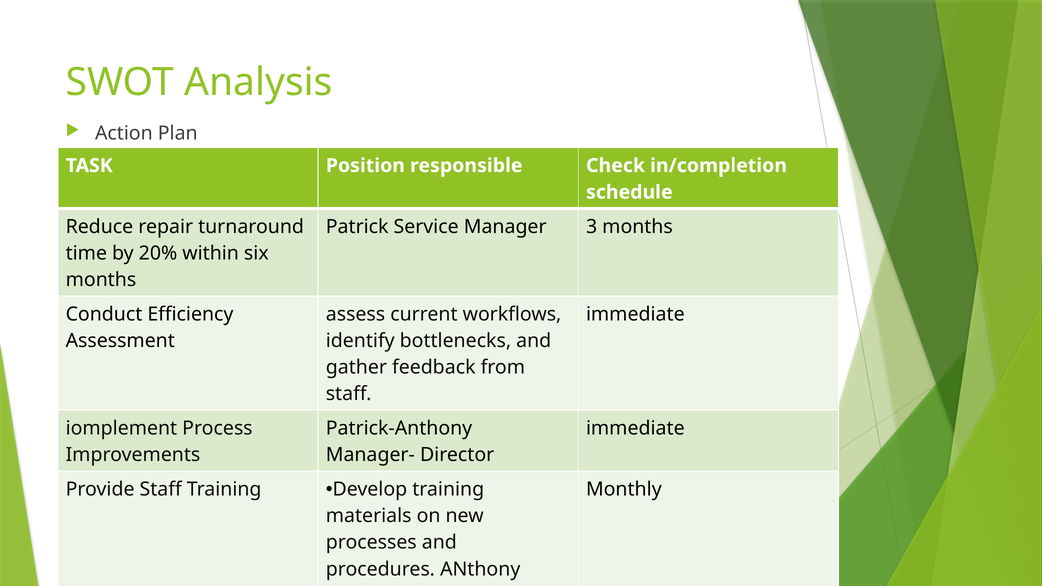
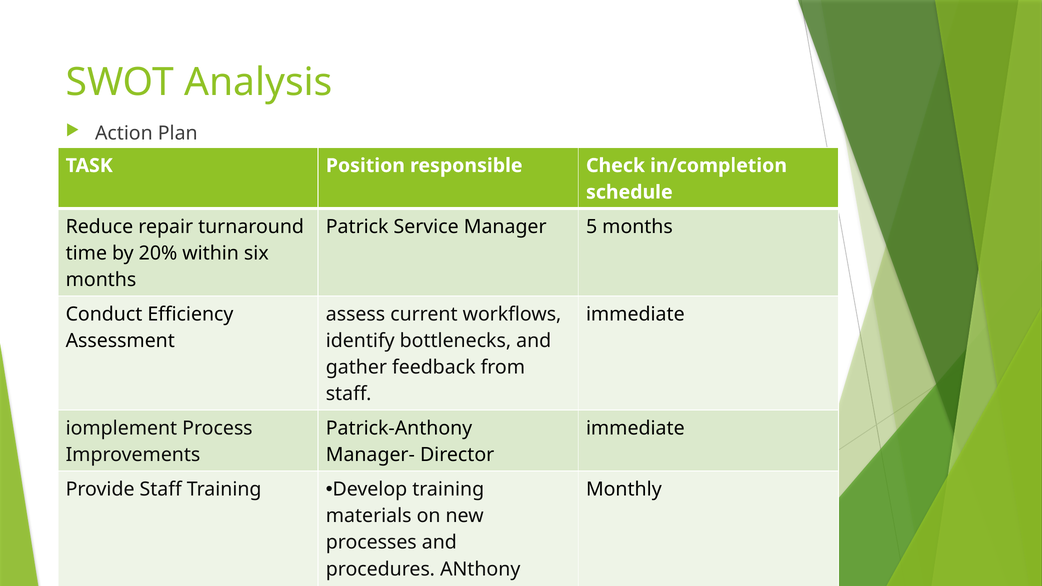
3: 3 -> 5 (592, 227)
